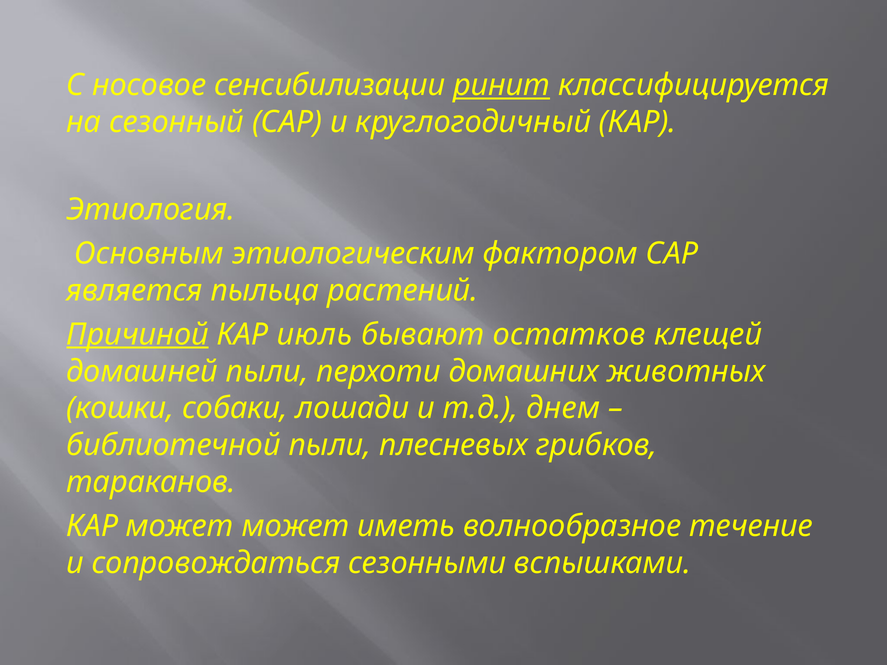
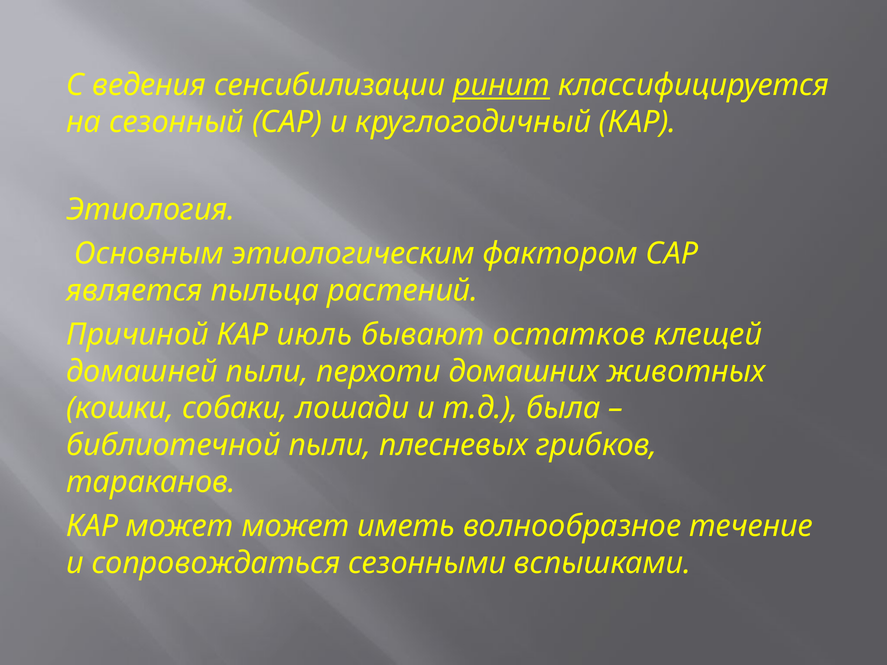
носовое: носовое -> ведения (149, 85)
Причиной underline: present -> none (138, 335)
днем: днем -> была (563, 408)
